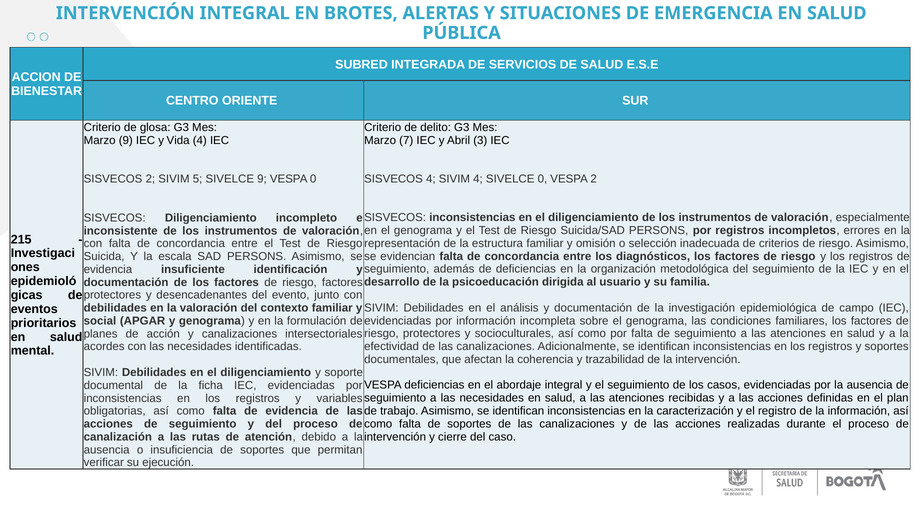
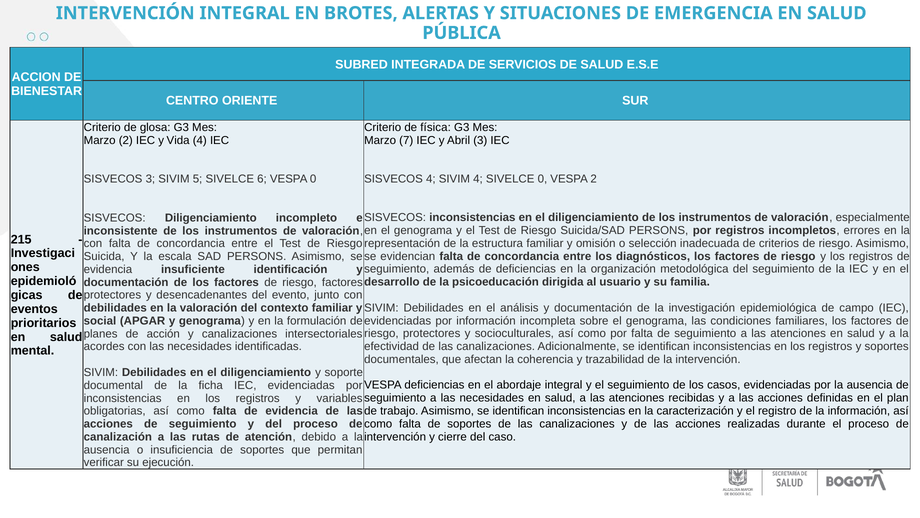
delito: delito -> física (436, 127)
Marzo 9: 9 -> 2 (126, 140)
SISVECOS 2: 2 -> 3 (150, 179)
SIVELCE 9: 9 -> 6 (262, 179)
